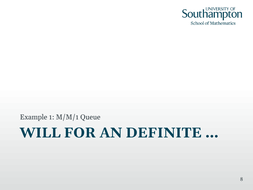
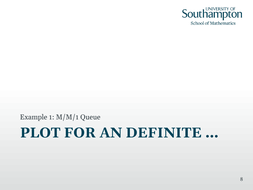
WILL: WILL -> PLOT (40, 133)
